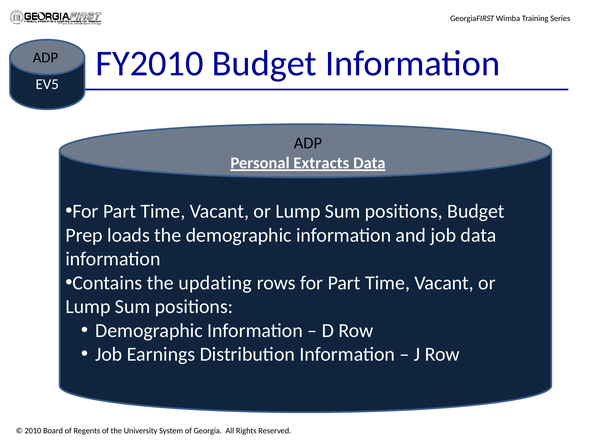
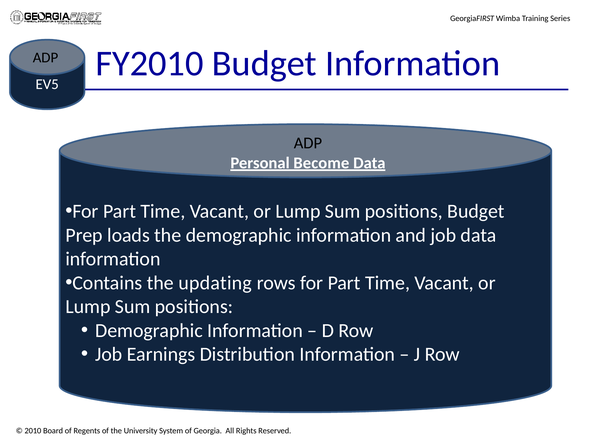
Extracts: Extracts -> Become (321, 163)
